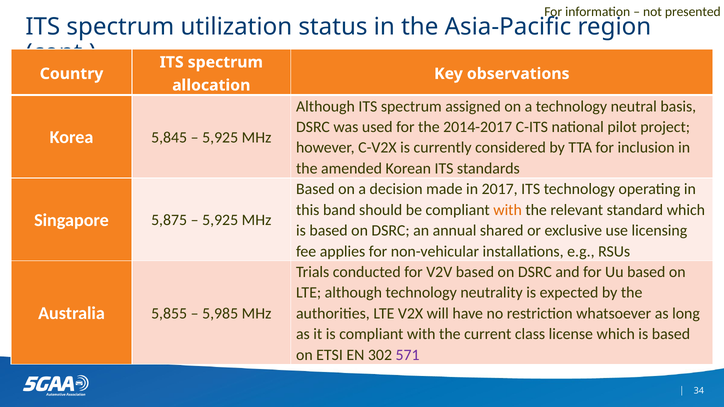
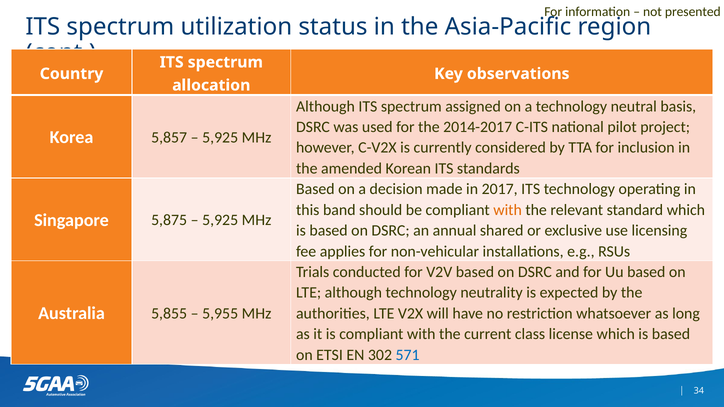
5,845: 5,845 -> 5,857 (169, 138)
5,985: 5,985 -> 5,955 (220, 314)
571 colour: purple -> blue (408, 355)
